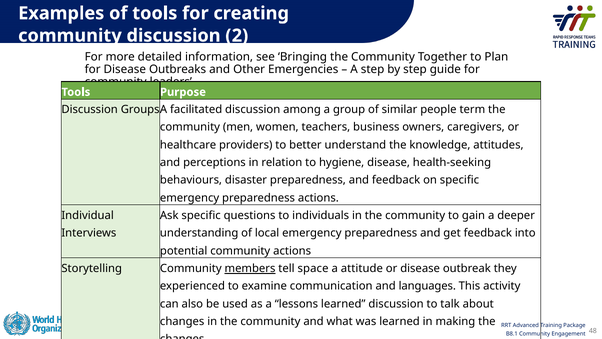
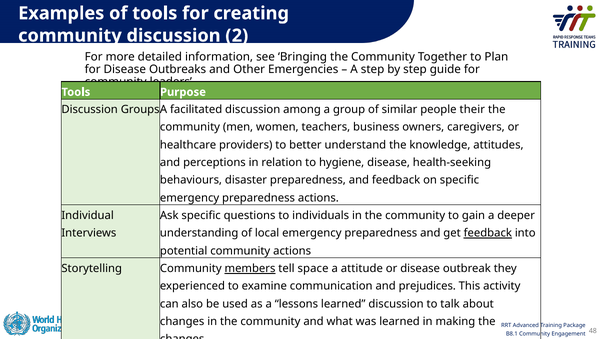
term: term -> their (472, 109)
feedback underline: none -> present (488, 233)
languages: languages -> prejudices (427, 286)
